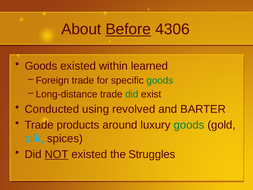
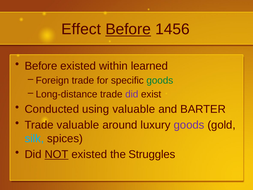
About: About -> Effect (81, 29)
4306: 4306 -> 1456 (172, 29)
Goods: Goods -> Before (41, 66)
did colour: green -> purple (132, 94)
using revolved: revolved -> valuable (134, 109)
Trade products: products -> valuable (78, 125)
goods colour: green -> purple (189, 125)
